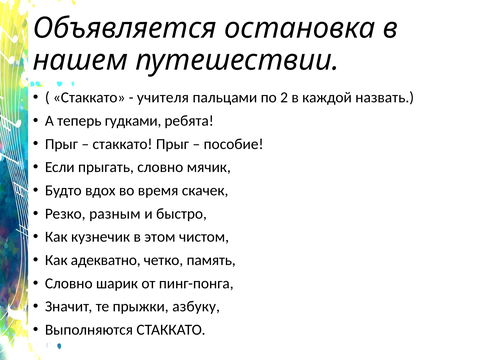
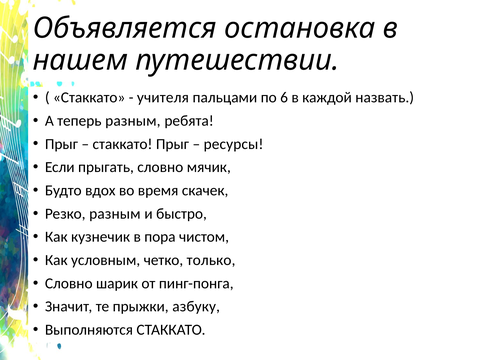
2: 2 -> 6 (284, 97)
теперь гудками: гудками -> разным (133, 121)
пособие: пособие -> ресурсы (234, 144)
этом: этом -> пора (160, 237)
адекватно: адекватно -> условным (106, 260)
память: память -> только (211, 260)
